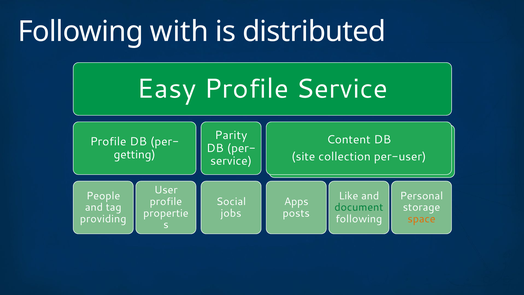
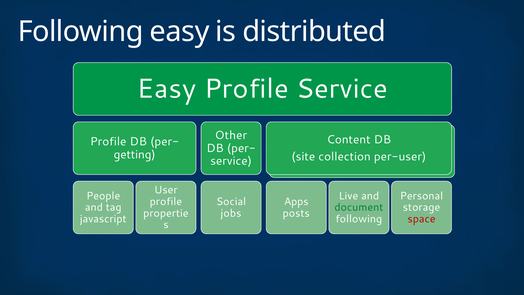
Following with: with -> easy (179, 32)
Parity: Parity -> Other (231, 135)
Like: Like -> Live (348, 196)
providing: providing -> javascript (103, 219)
space colour: orange -> red (422, 219)
